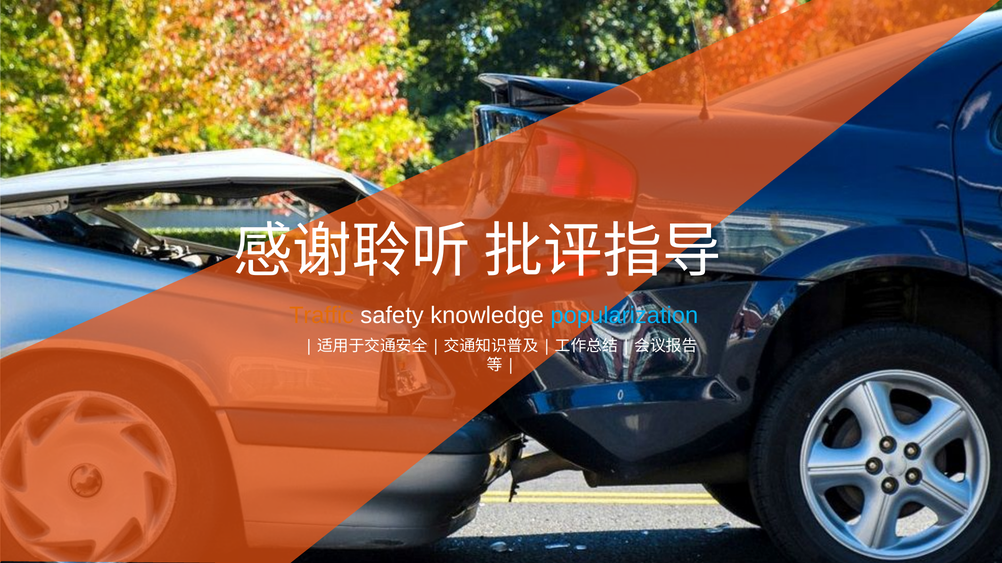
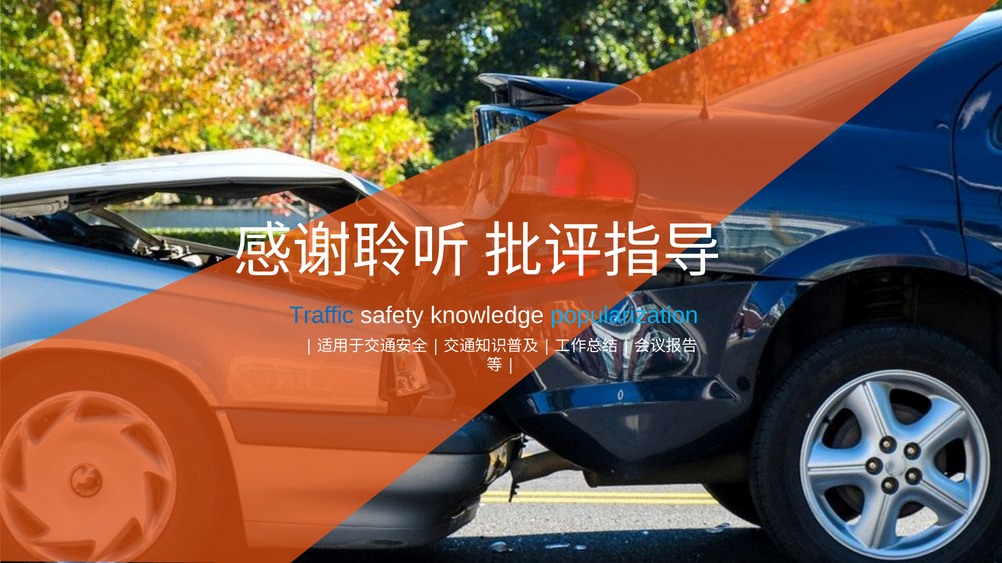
Traffic colour: orange -> blue (322, 316)
